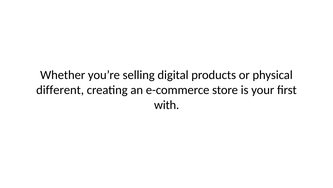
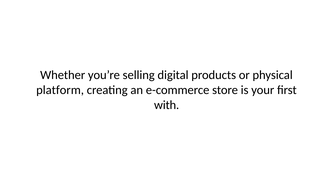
different: different -> platform (60, 90)
